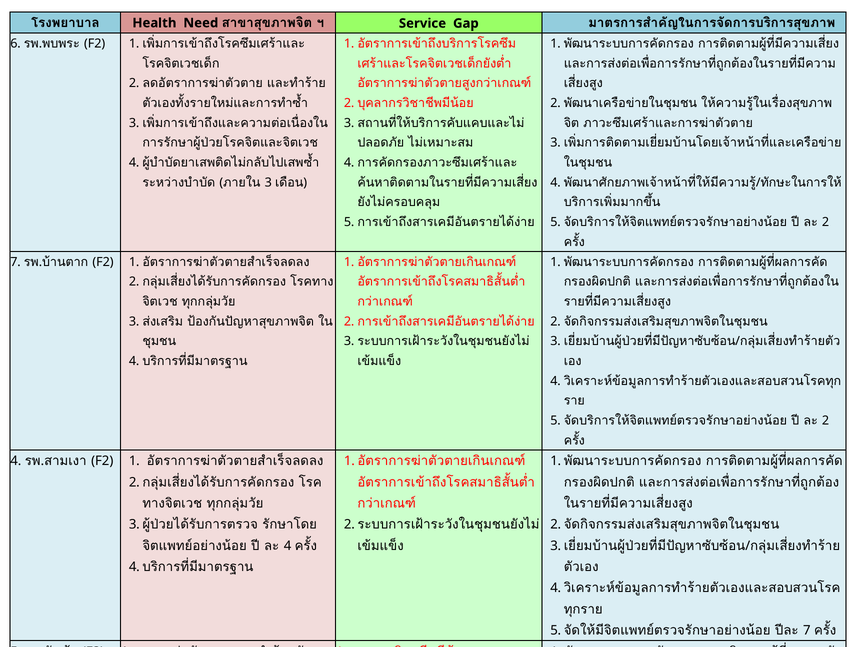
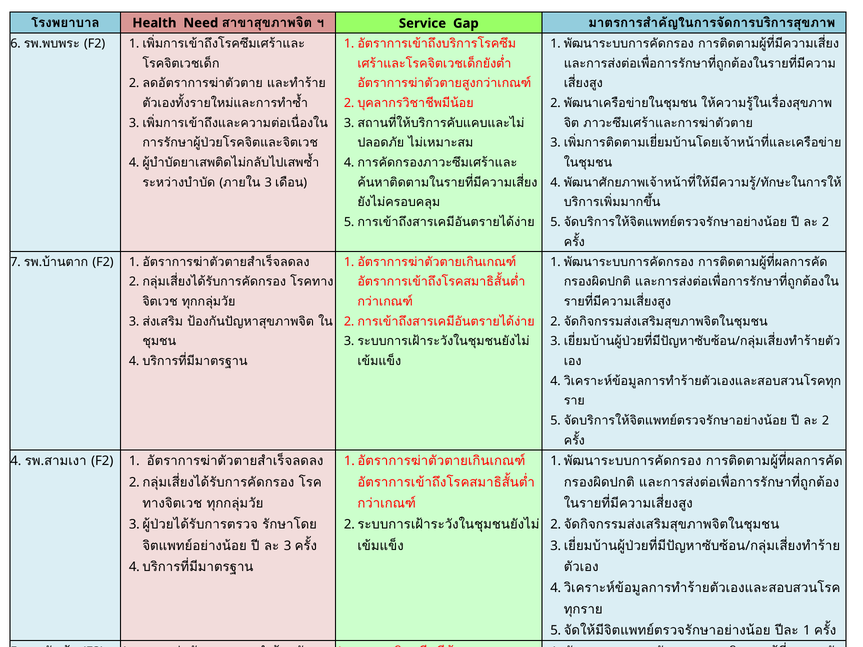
4: 4 -> 3 (288, 546)
7: 7 -> 1 (807, 631)
